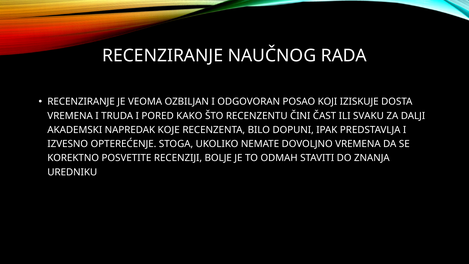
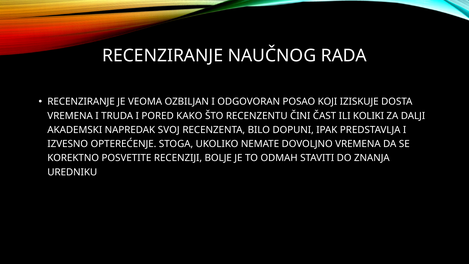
SVAKU: SVAKU -> KOLIKI (368, 116)
KOJE: KOJE -> SVOJ (169, 130)
